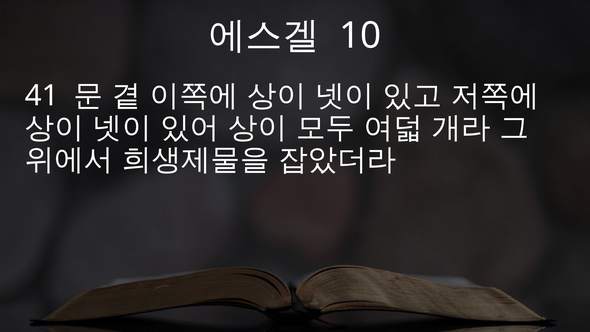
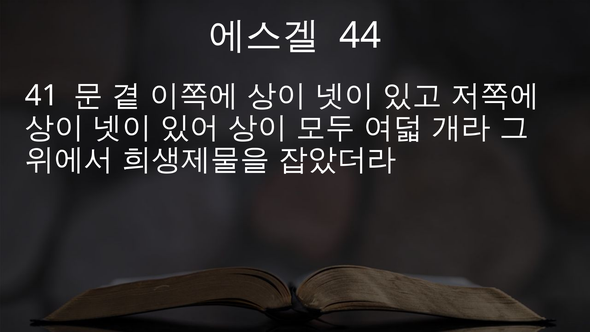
10: 10 -> 44 (360, 36)
